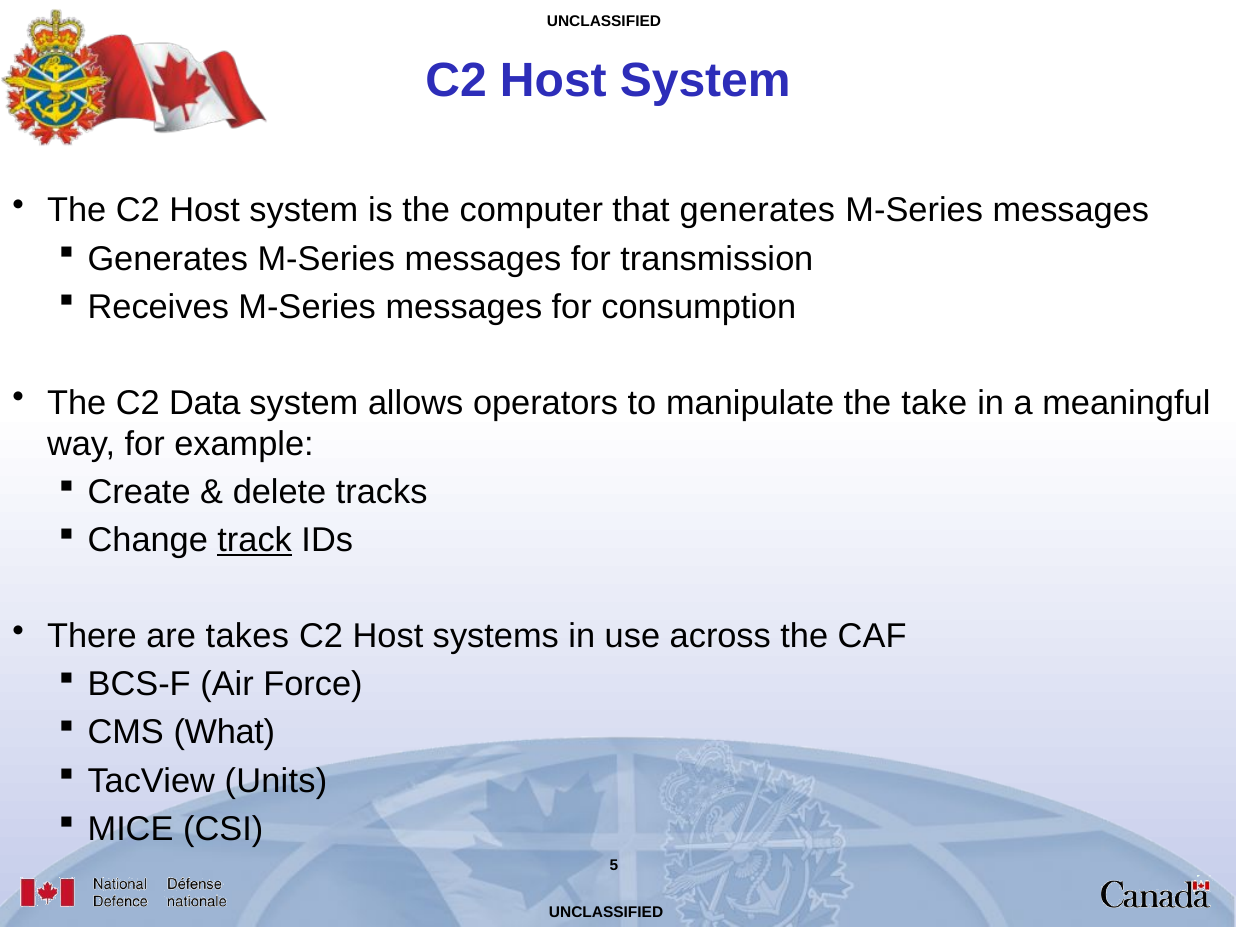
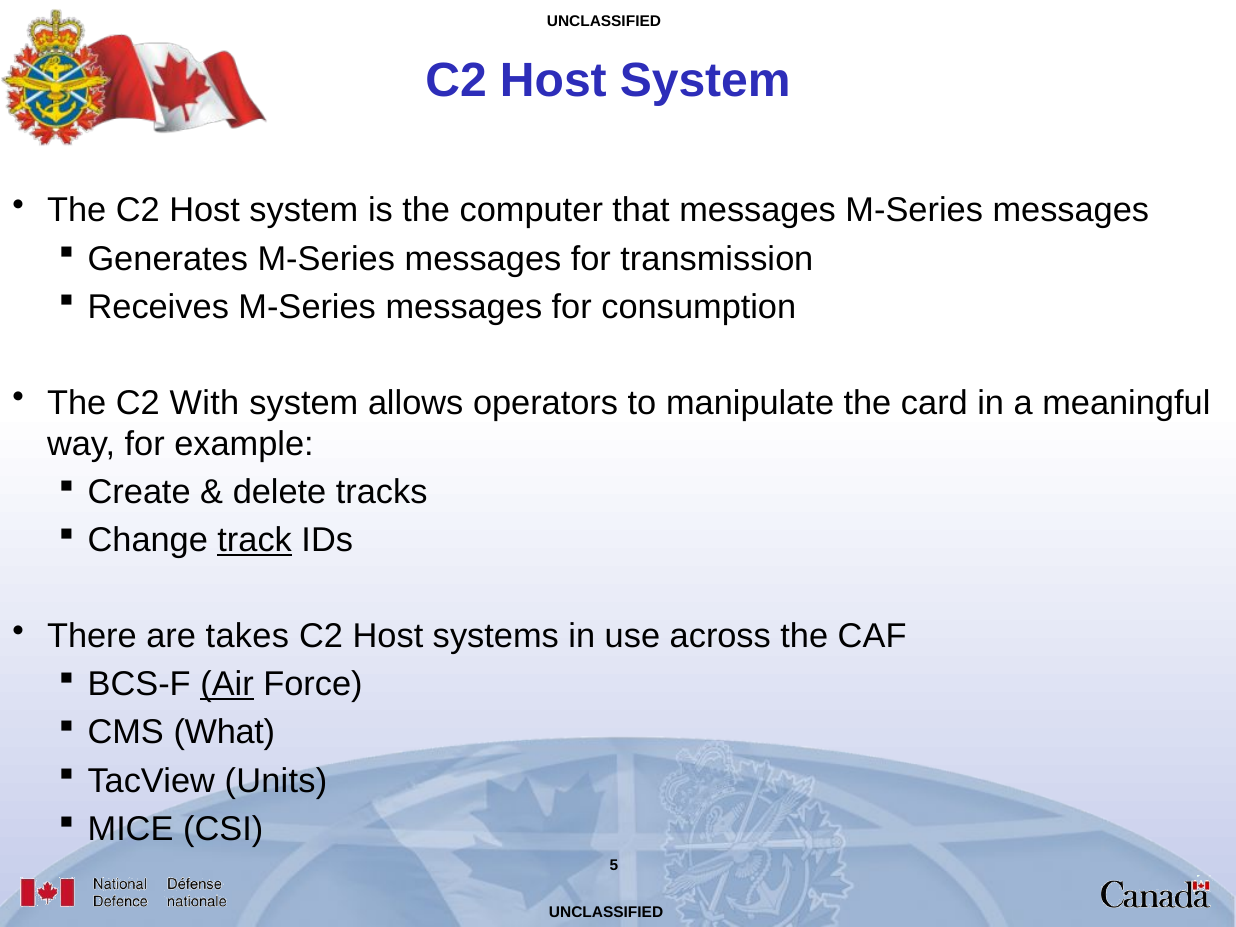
that generates: generates -> messages (758, 211)
Data: Data -> With (205, 403)
take: take -> card (934, 403)
Air underline: none -> present (227, 685)
